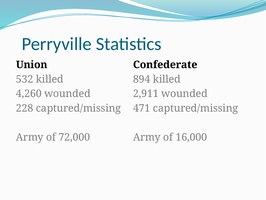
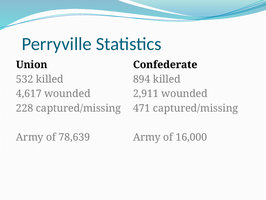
4,260: 4,260 -> 4,617 (29, 94)
72,000: 72,000 -> 78,639 (74, 137)
